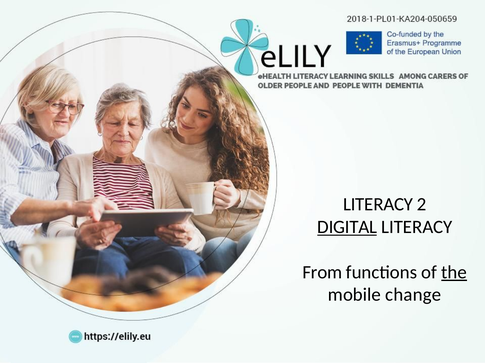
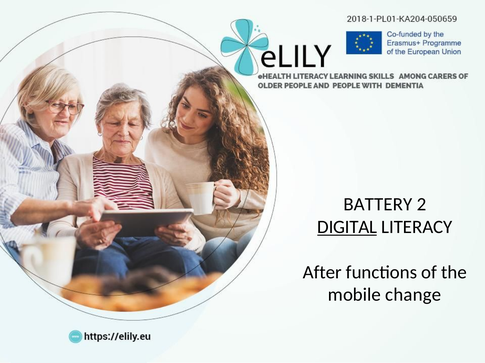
LITERACY: LITERACY -> BATTERY (378, 205)
From: From -> After (322, 273)
the underline: present -> none (454, 273)
